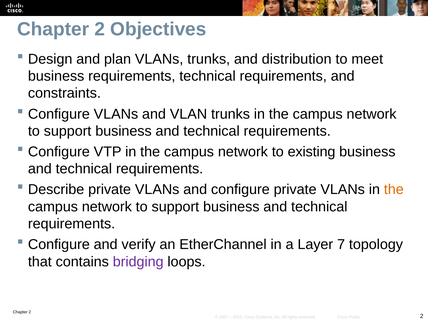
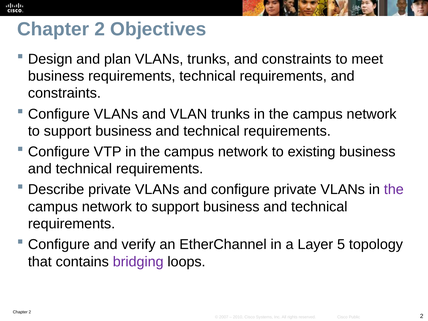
trunks and distribution: distribution -> constraints (297, 59)
the colour: orange -> purple (394, 190)
7: 7 -> 5 (341, 245)
